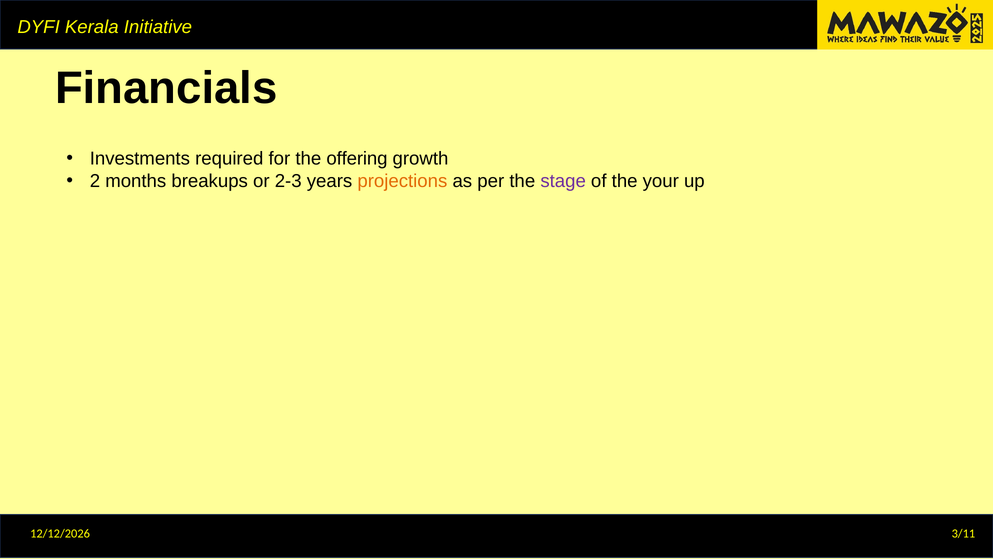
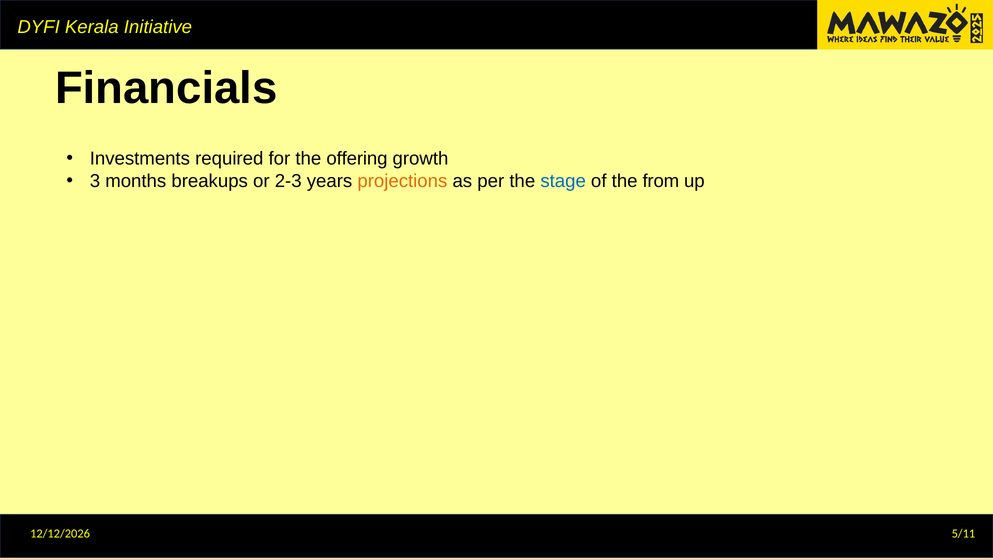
2: 2 -> 3 (95, 181)
stage colour: purple -> blue (563, 181)
your: your -> from (661, 181)
3/11: 3/11 -> 5/11 (963, 533)
